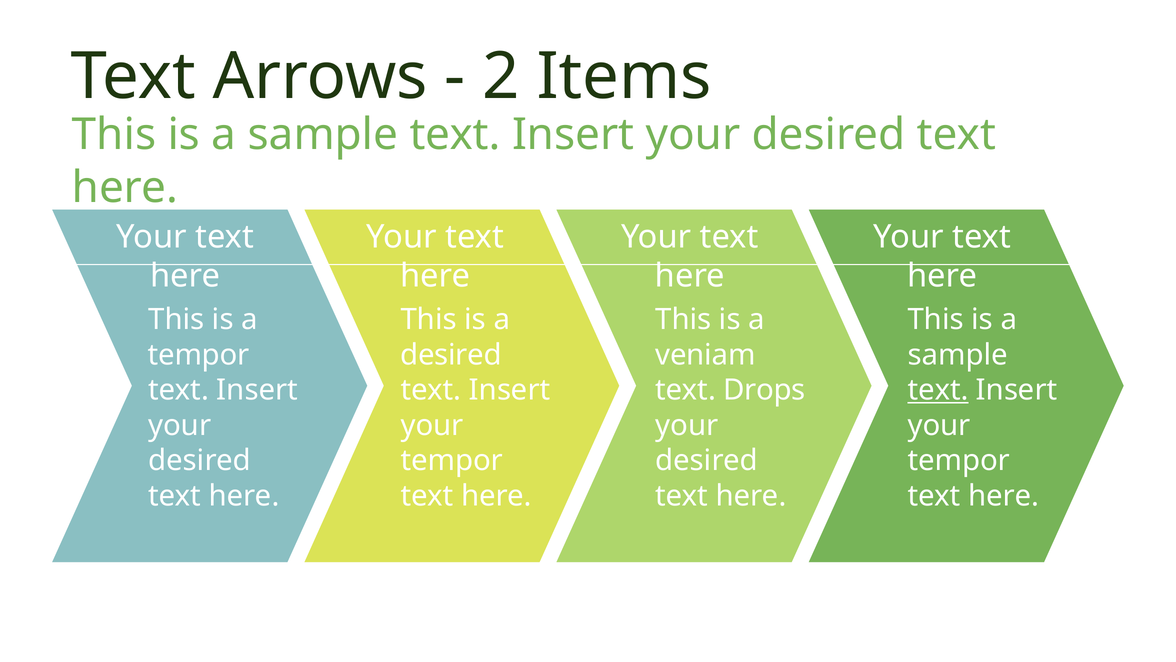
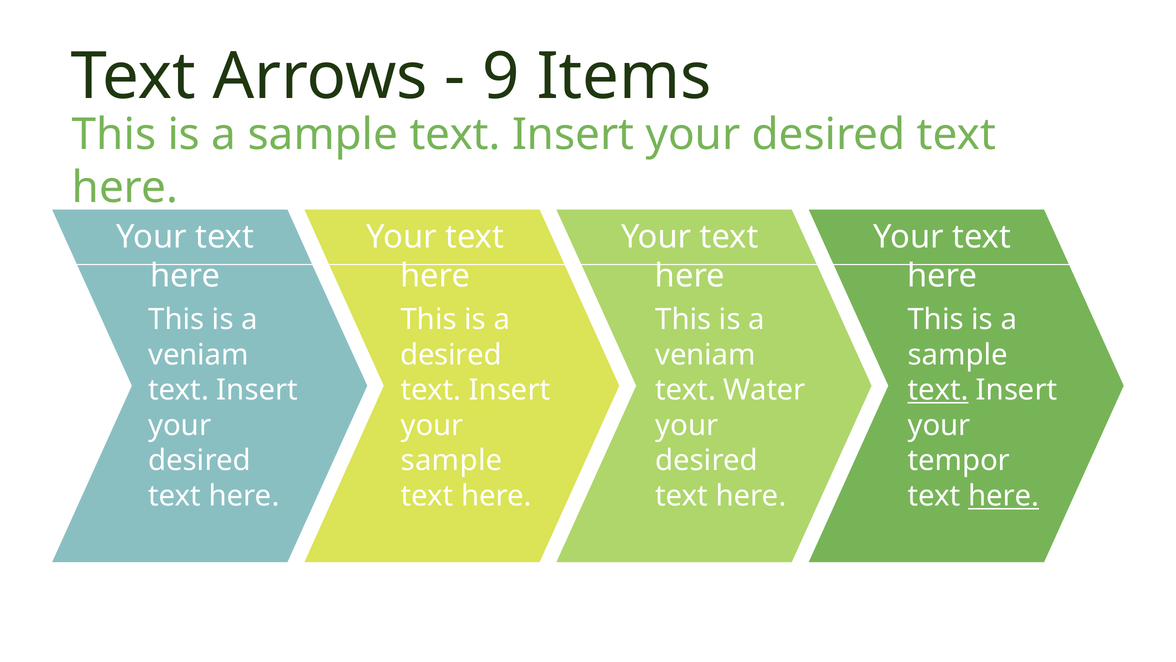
2: 2 -> 9 (501, 77)
tempor: tempor -> veniam (198, 355)
Drops: Drops -> Water (764, 390)
tempor: tempor -> sample (452, 460)
here underline: none -> present (1003, 496)
